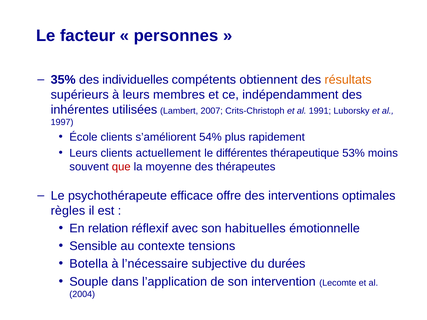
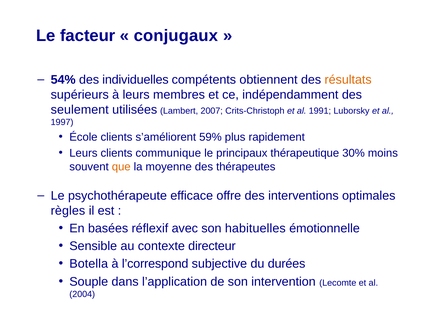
personnes: personnes -> conjugaux (176, 36)
35%: 35% -> 54% (63, 80)
inhérentes: inhérentes -> seulement (80, 110)
54%: 54% -> 59% (210, 137)
actuellement: actuellement -> communique (168, 153)
différentes: différentes -> principaux (242, 153)
53%: 53% -> 30% (354, 153)
que colour: red -> orange (121, 167)
relation: relation -> basées (108, 229)
tensions: tensions -> directeur (212, 246)
l’nécessaire: l’nécessaire -> l’correspond (155, 264)
